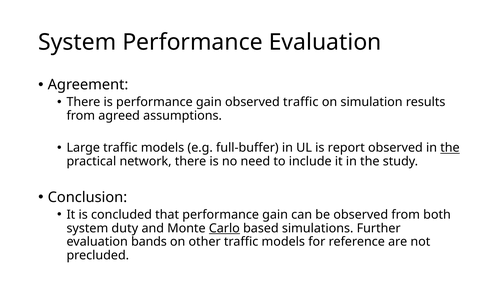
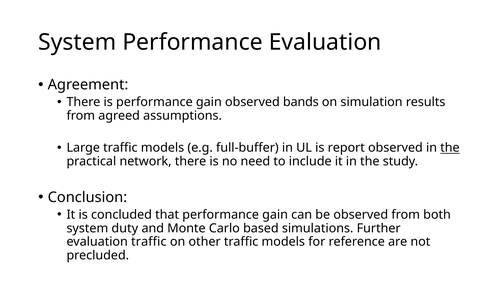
observed traffic: traffic -> bands (301, 102)
Carlo underline: present -> none (224, 228)
evaluation bands: bands -> traffic (149, 242)
